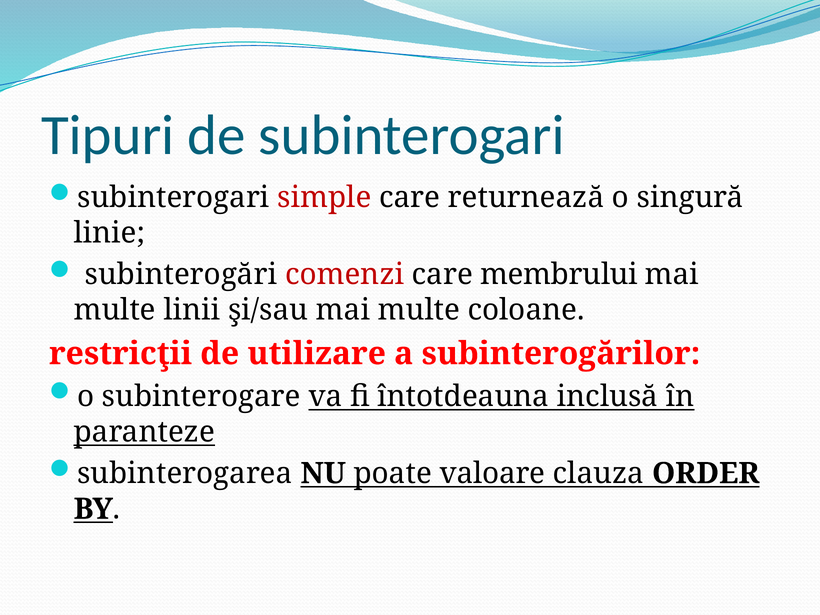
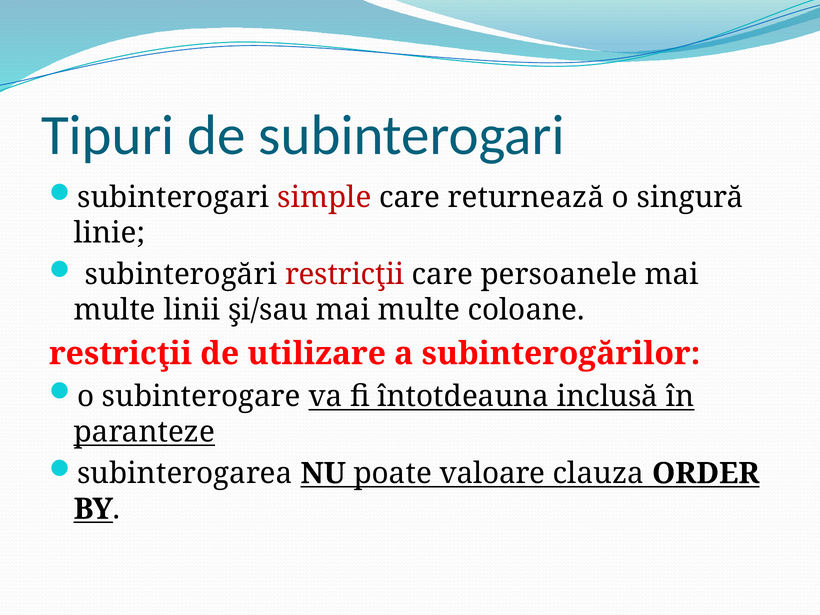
subinterogări comenzi: comenzi -> restricţii (345, 275)
membrului: membrului -> persoanele (559, 275)
